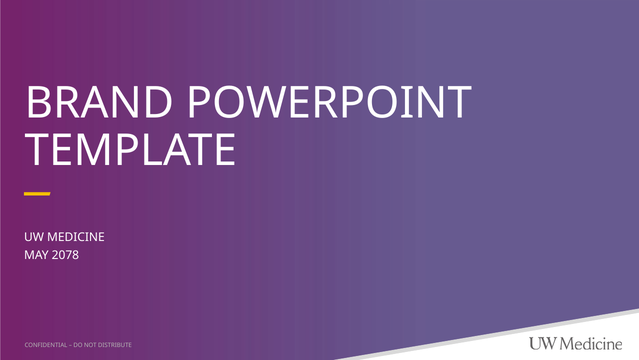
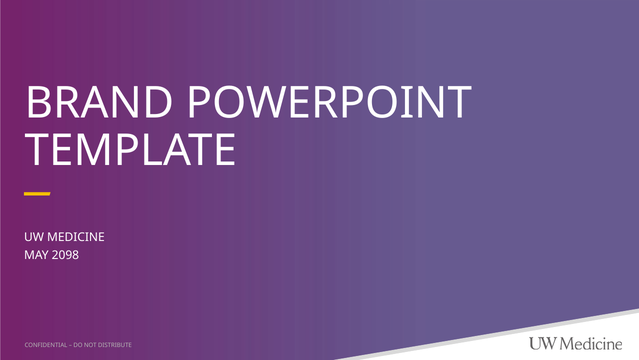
2078: 2078 -> 2098 (65, 255)
